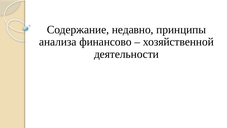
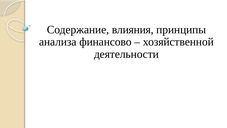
недавно: недавно -> влияния (133, 30)
